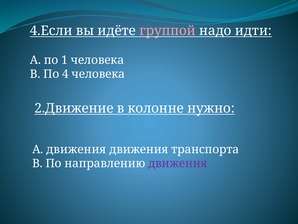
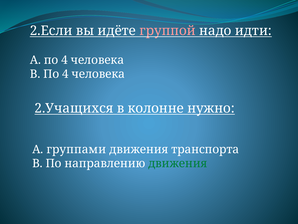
4.Если: 4.Если -> 2.Если (51, 31)
А по 1: 1 -> 4 (64, 60)
2.Движение: 2.Движение -> 2.Учащихся (74, 108)
А движения: движения -> группами (76, 149)
движения colour: purple -> green (178, 163)
